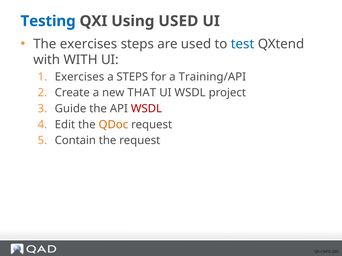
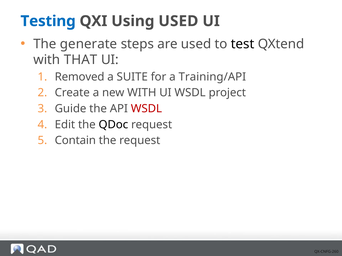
The exercises: exercises -> generate (89, 44)
test colour: blue -> black (243, 44)
with WITH: WITH -> THAT (81, 60)
Exercises: Exercises -> Removed (80, 77)
a STEPS: STEPS -> SUITE (132, 77)
new THAT: THAT -> WITH (142, 93)
QDoc colour: orange -> black (113, 125)
